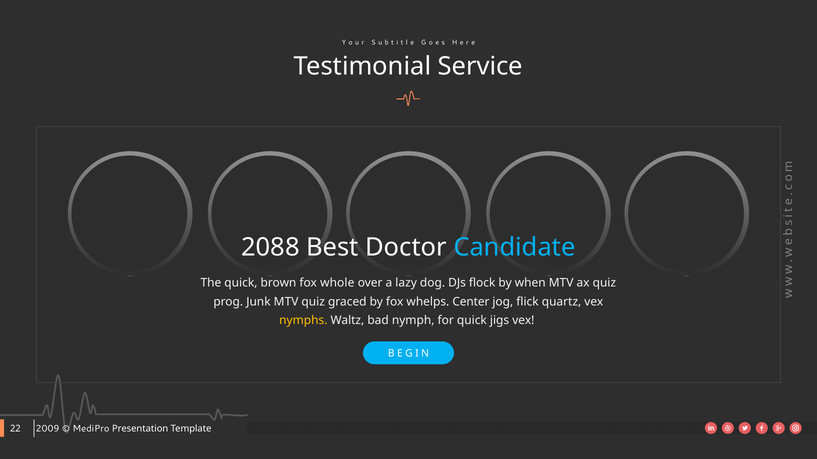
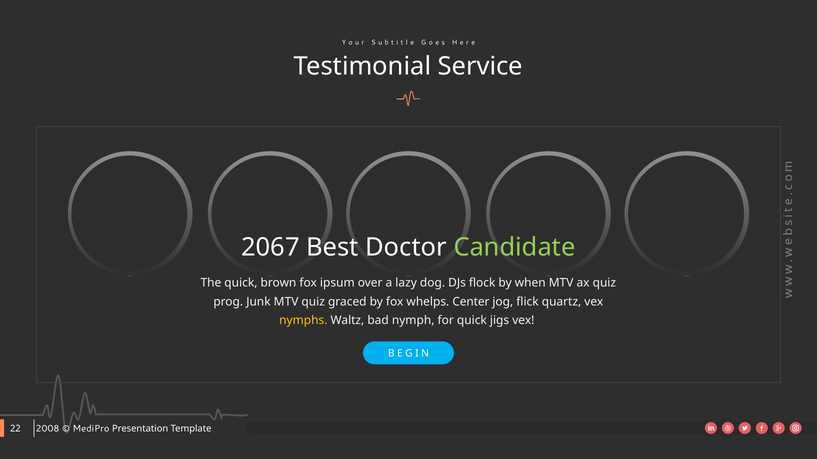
2088: 2088 -> 2067 (270, 248)
Candidate colour: light blue -> light green (515, 248)
whole: whole -> ipsum (337, 283)
2009: 2009 -> 2008 (47, 429)
